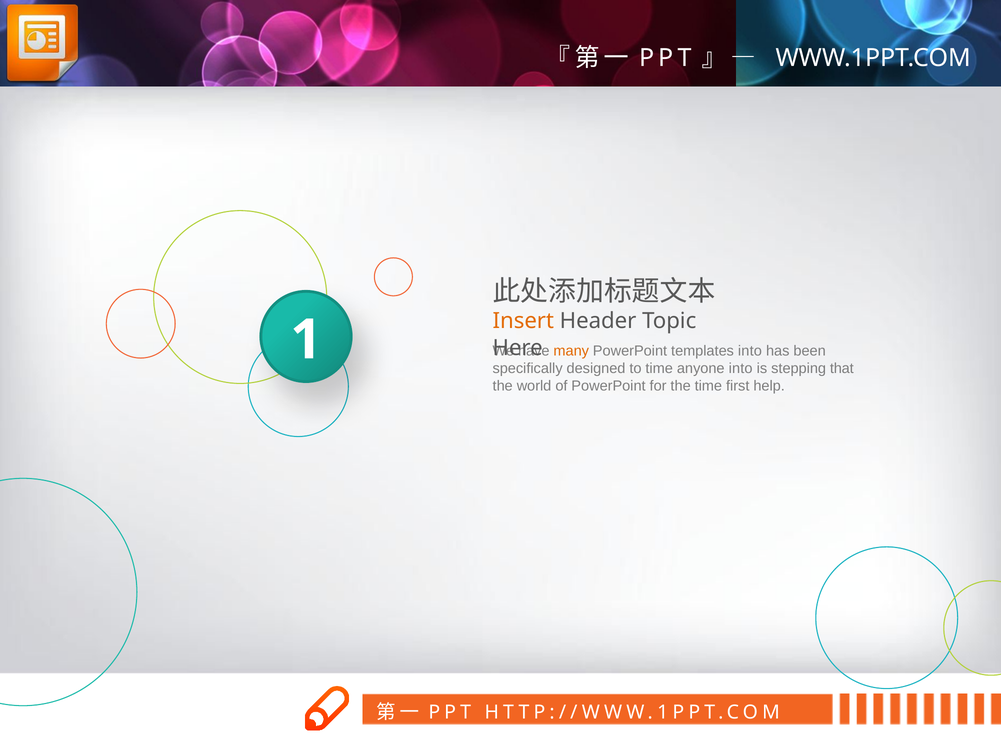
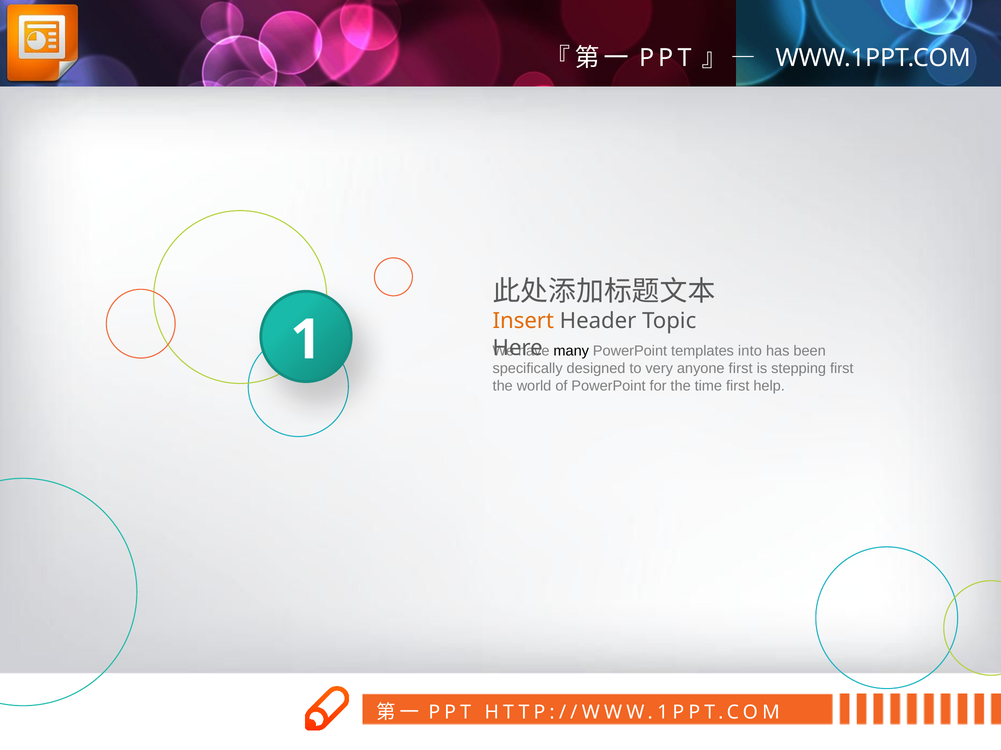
many colour: orange -> black (571, 351)
to time: time -> very (659, 369)
anyone into: into -> first (741, 369)
stepping that: that -> first (842, 369)
